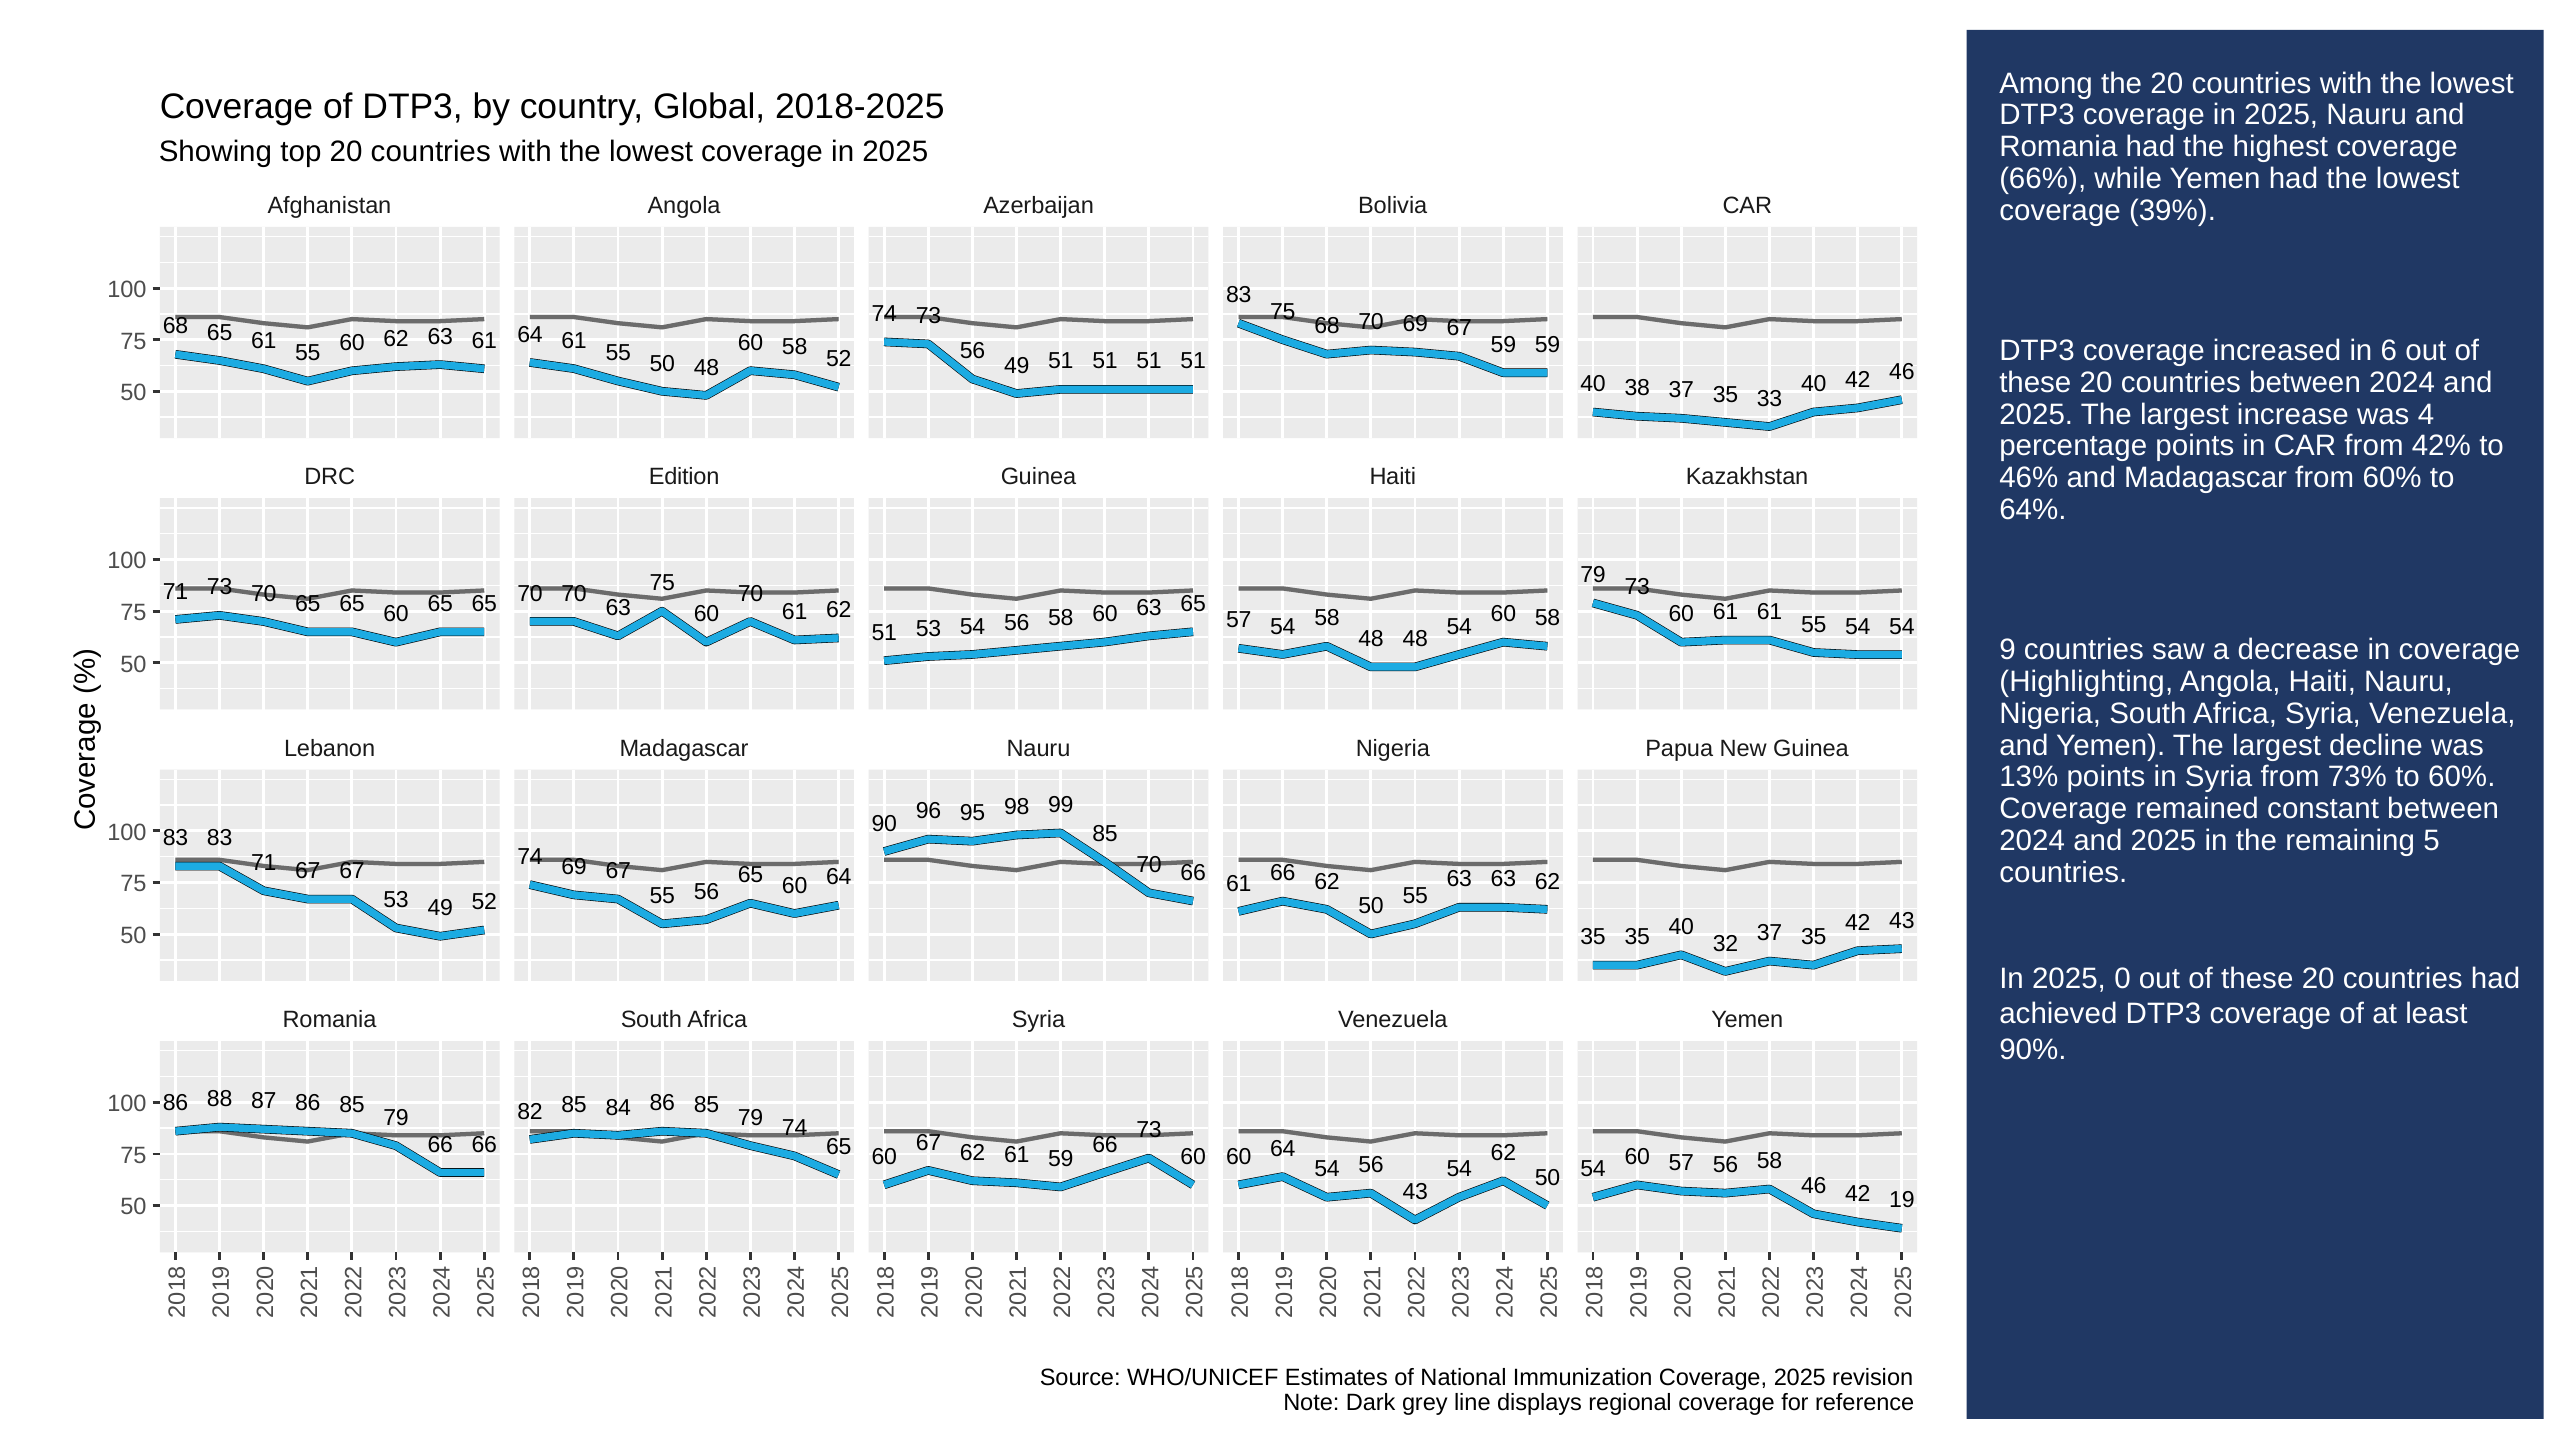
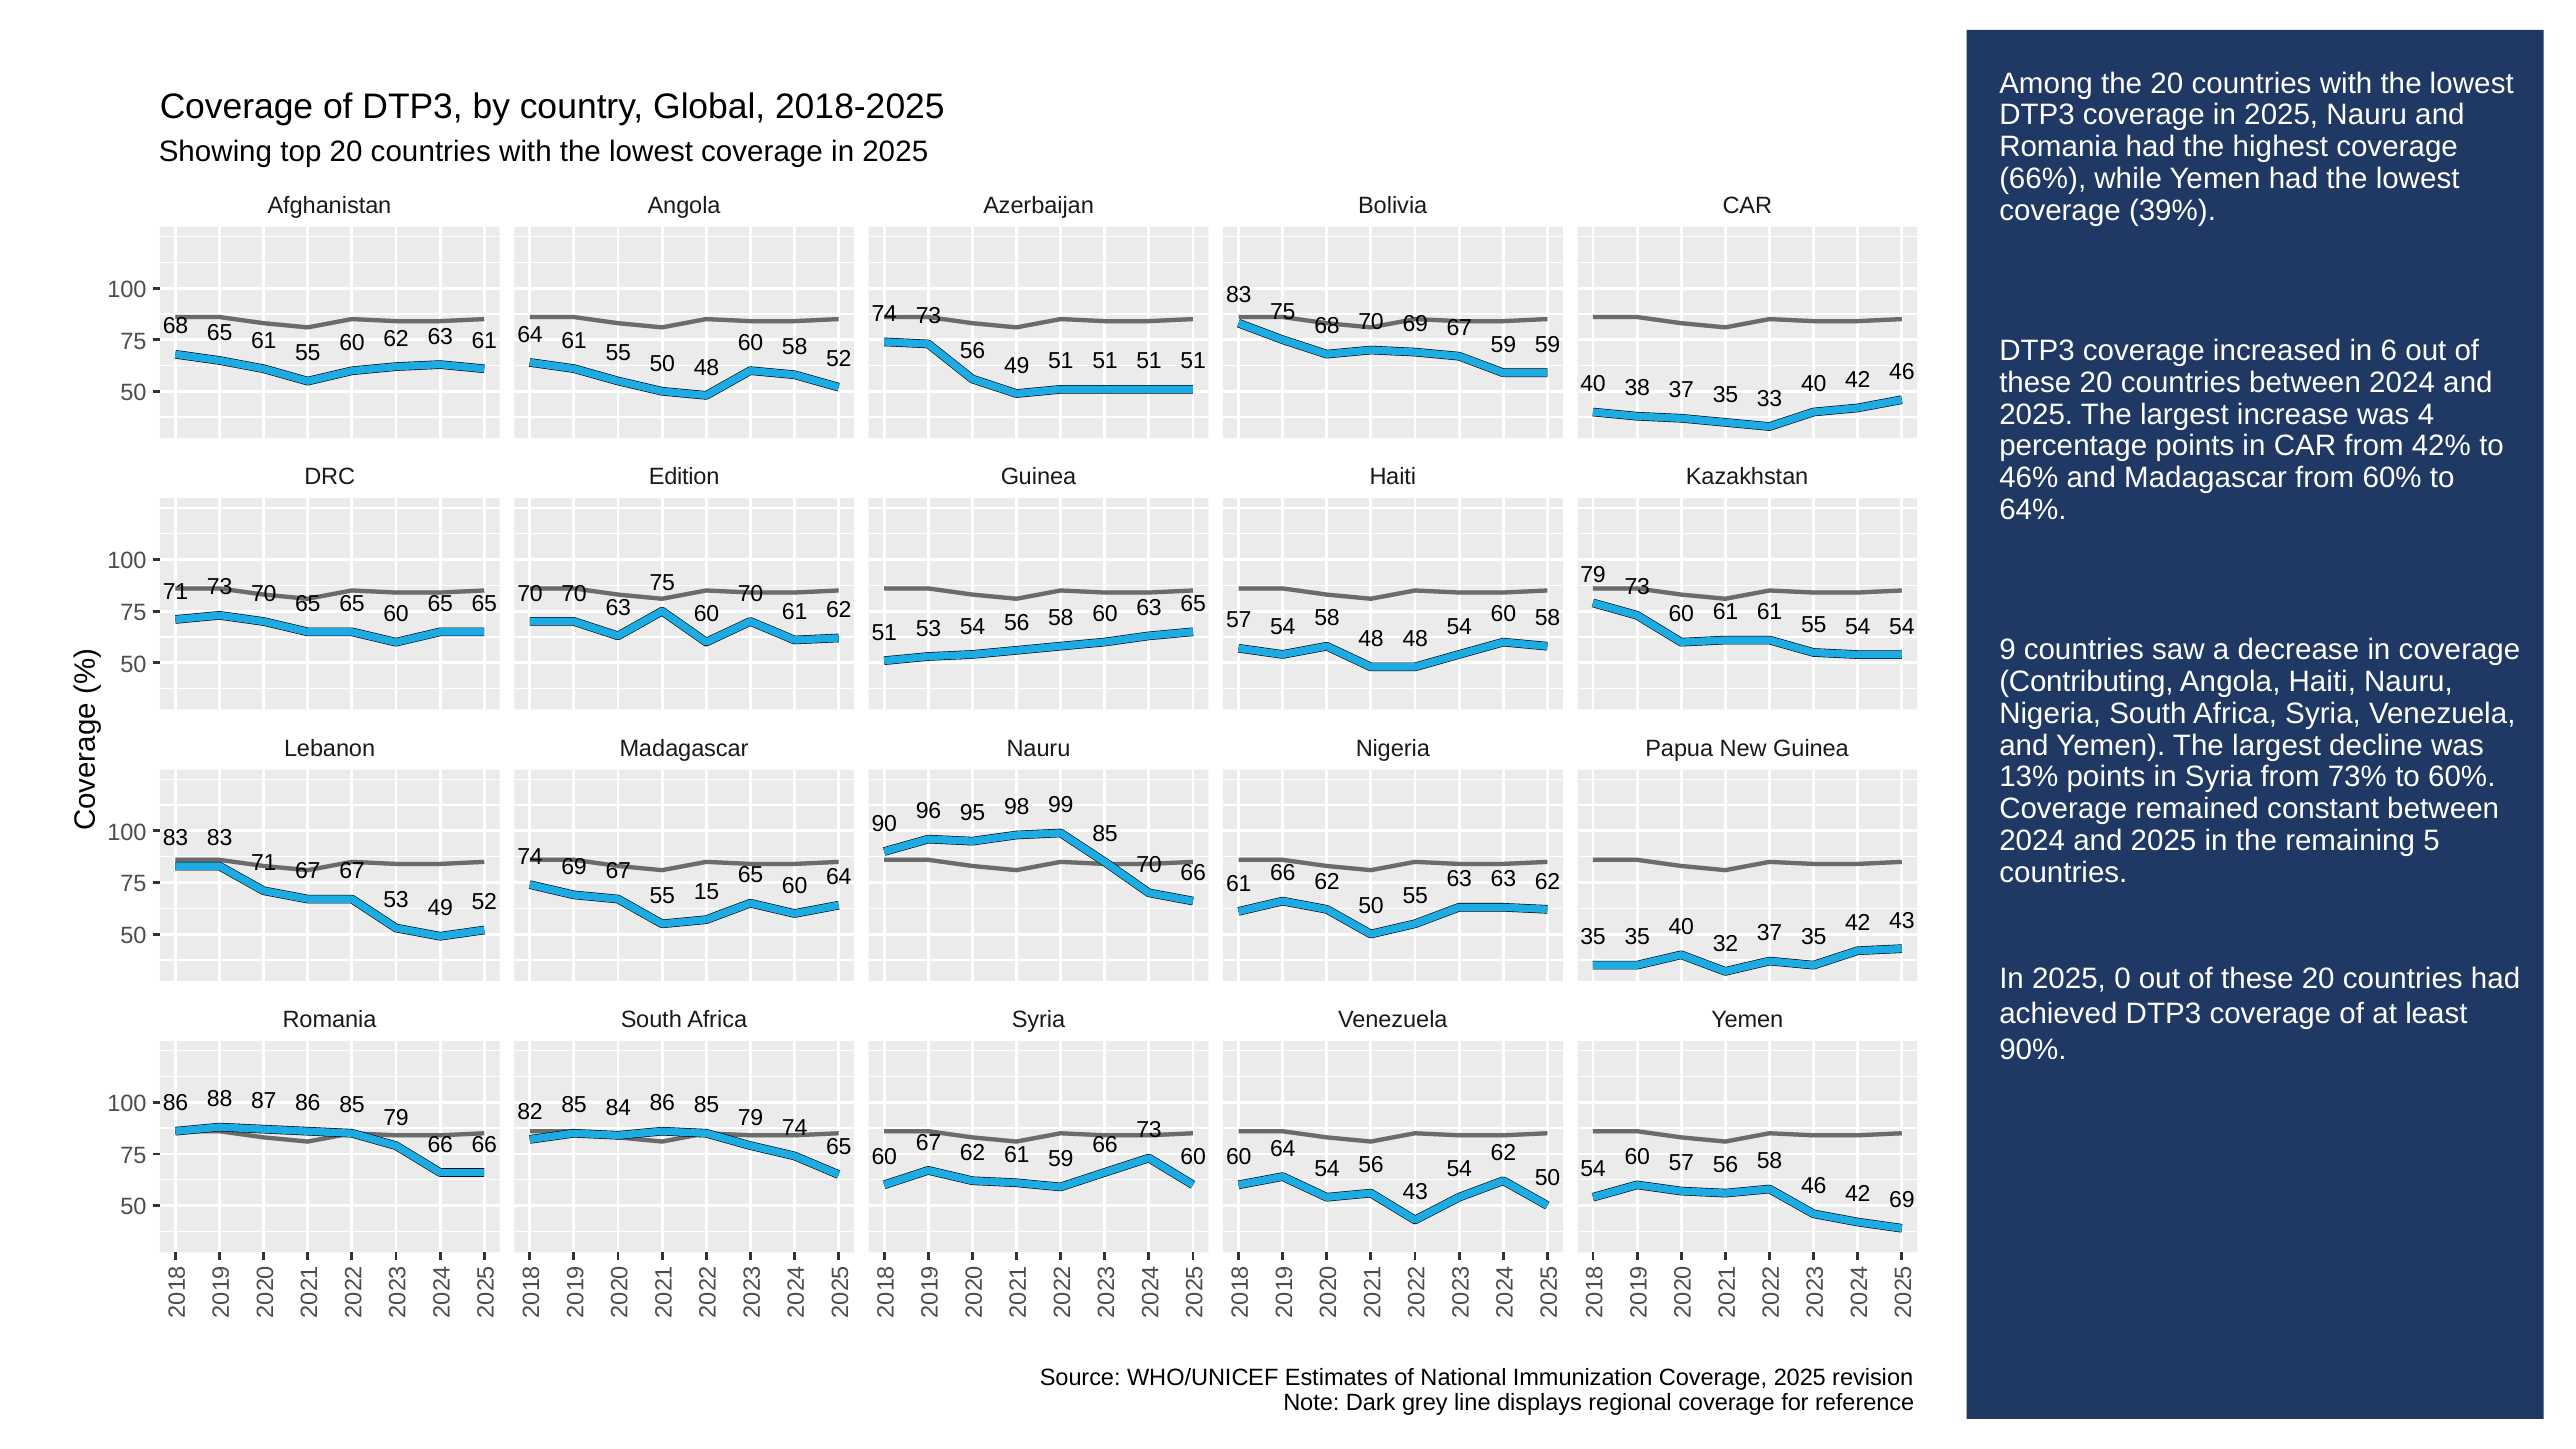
Highlighting: Highlighting -> Contributing (2086, 682)
55 56: 56 -> 15 (707, 892)
42 19: 19 -> 69 (1902, 1200)
